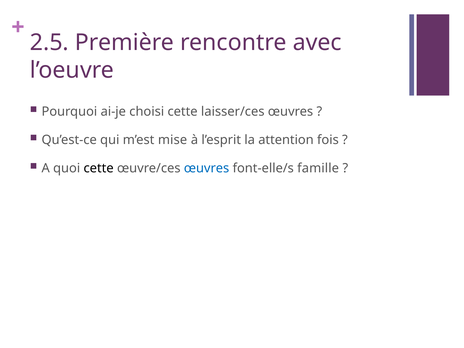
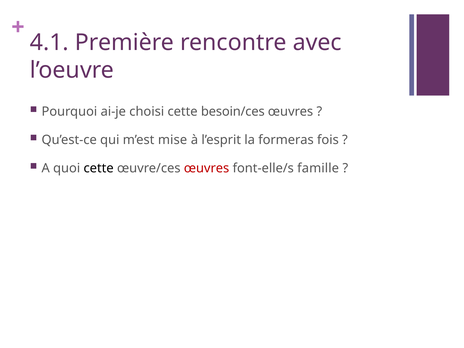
2.5: 2.5 -> 4.1 (49, 42)
laisser/ces: laisser/ces -> besoin/ces (233, 111)
attention: attention -> formeras (286, 140)
œuvres colour: blue -> red (207, 168)
